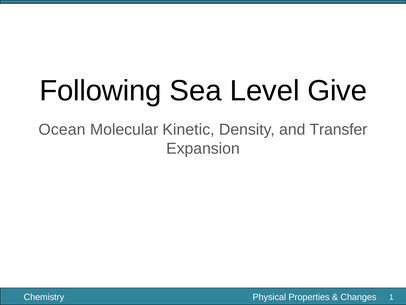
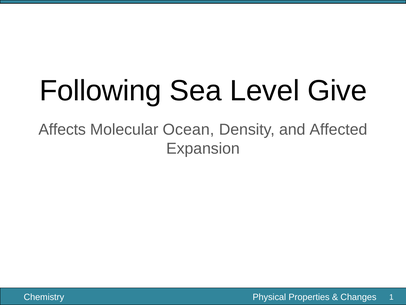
Ocean: Ocean -> Affects (62, 129)
Kinetic: Kinetic -> Ocean (188, 129)
Transfer: Transfer -> Affected (338, 129)
